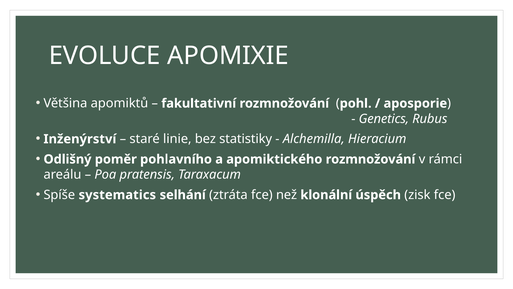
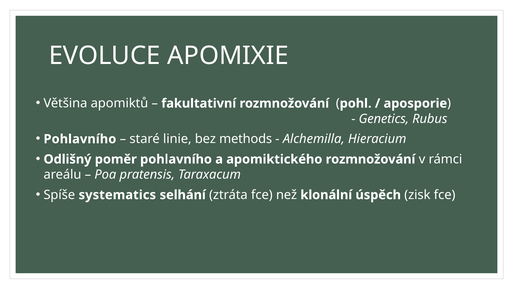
Inženýrství: Inženýrství -> Pohlavního (80, 139)
statistiky: statistiky -> methods (246, 139)
